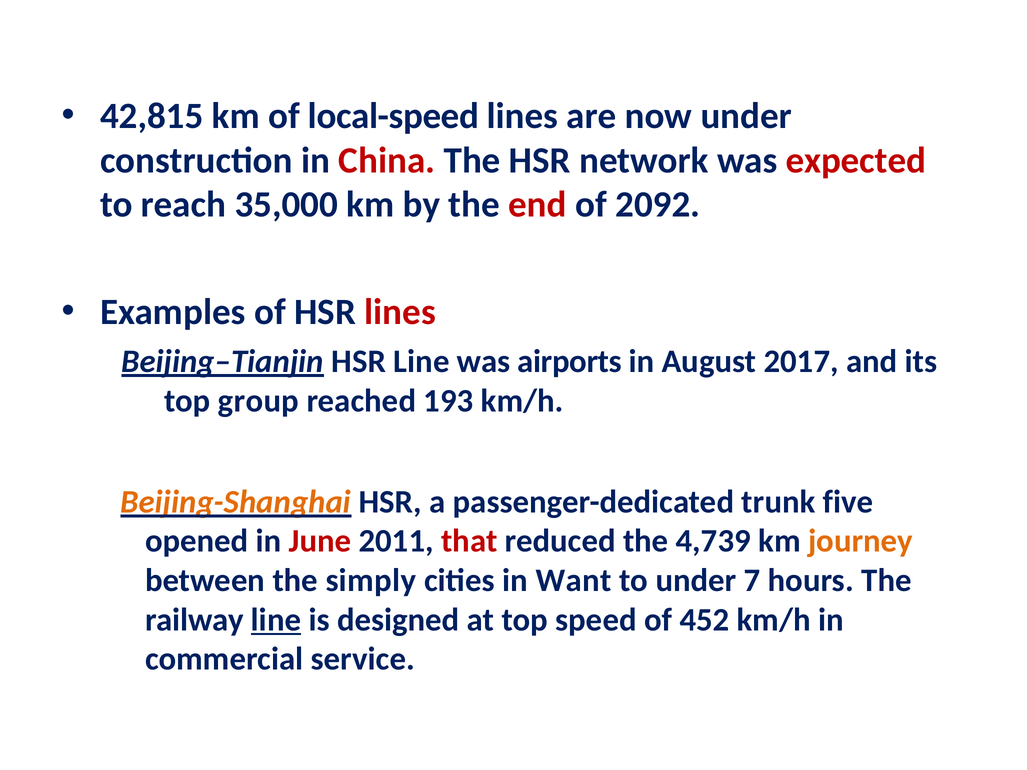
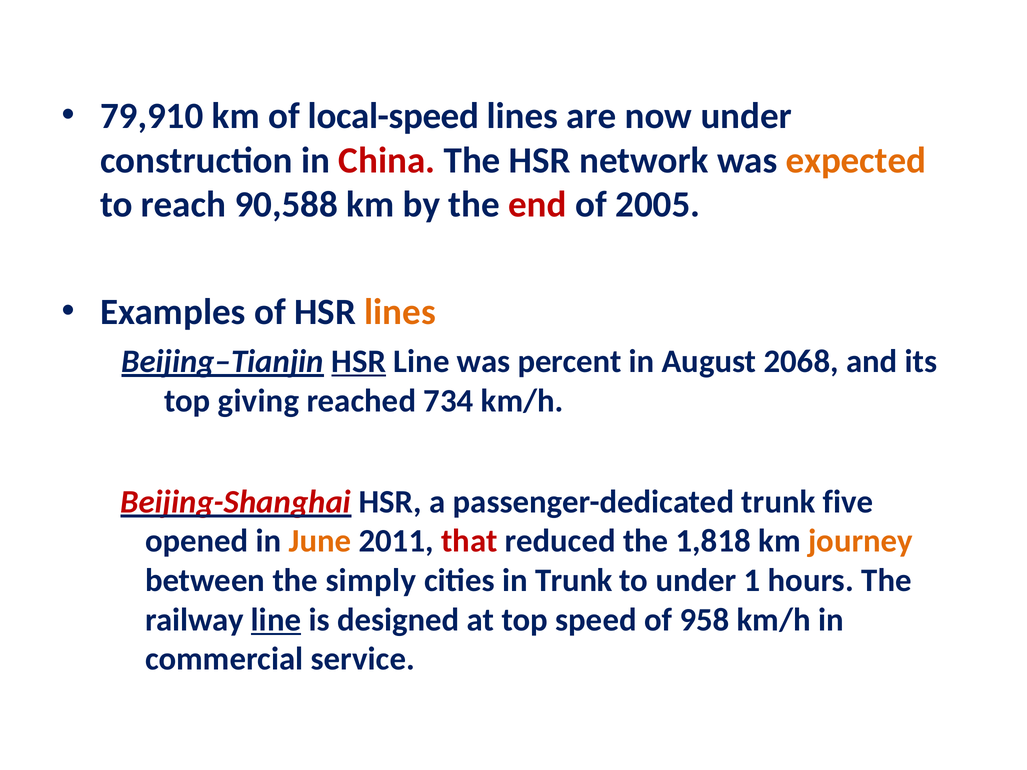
42,815: 42,815 -> 79,910 (152, 116)
expected colour: red -> orange (856, 160)
35,000: 35,000 -> 90,588 (286, 205)
2092: 2092 -> 2005 (658, 205)
lines colour: red -> orange (400, 312)
HSR underline: none -> present (359, 362)
airports: airports -> percent (570, 362)
2017: 2017 -> 2068 (801, 362)
group: group -> giving (258, 401)
193: 193 -> 734 (448, 401)
Beijing-Shanghai colour: orange -> red (236, 502)
June colour: red -> orange (320, 541)
4,739: 4,739 -> 1,818 (713, 541)
in Want: Want -> Trunk (574, 581)
7: 7 -> 1 (752, 581)
452: 452 -> 958 (704, 620)
